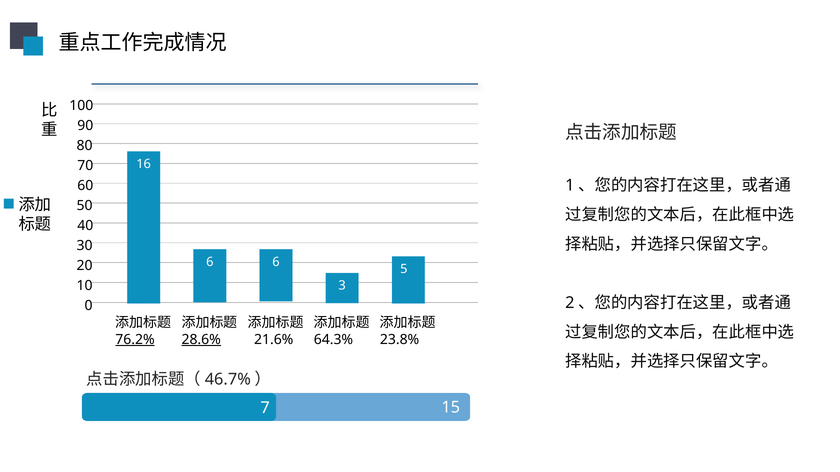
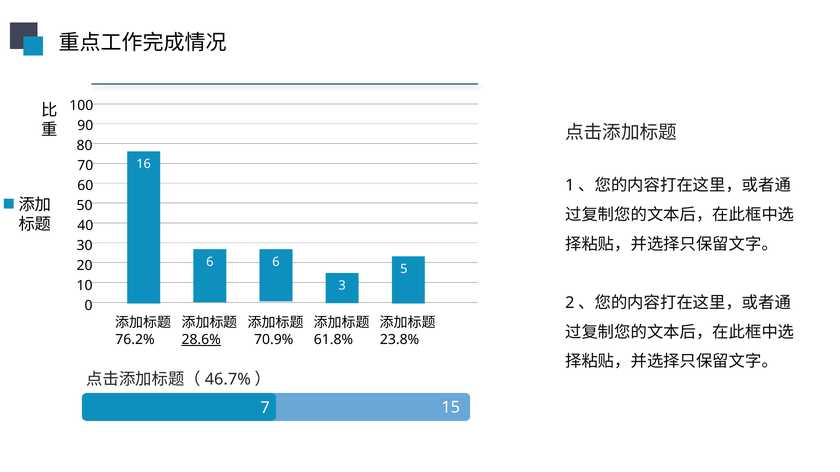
76.2% underline: present -> none (135, 340)
21.6%: 21.6% -> 70.9% (274, 340)
64.3%: 64.3% -> 61.8% (333, 340)
